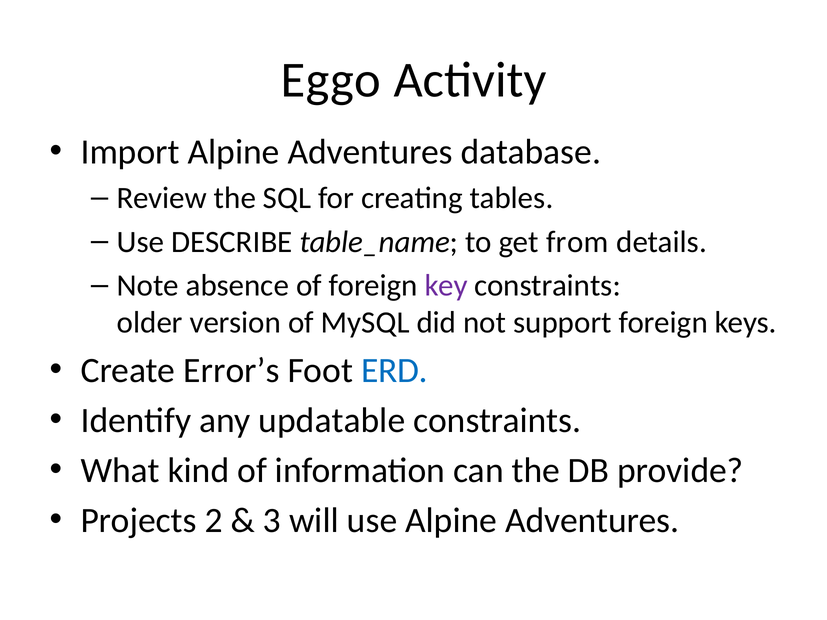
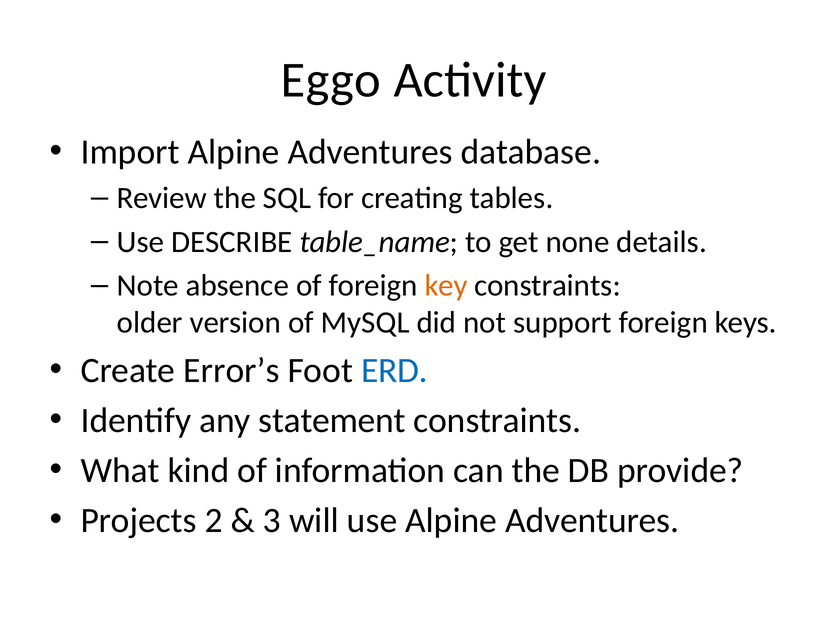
from: from -> none (578, 242)
key colour: purple -> orange (446, 286)
updatable: updatable -> statement (332, 421)
